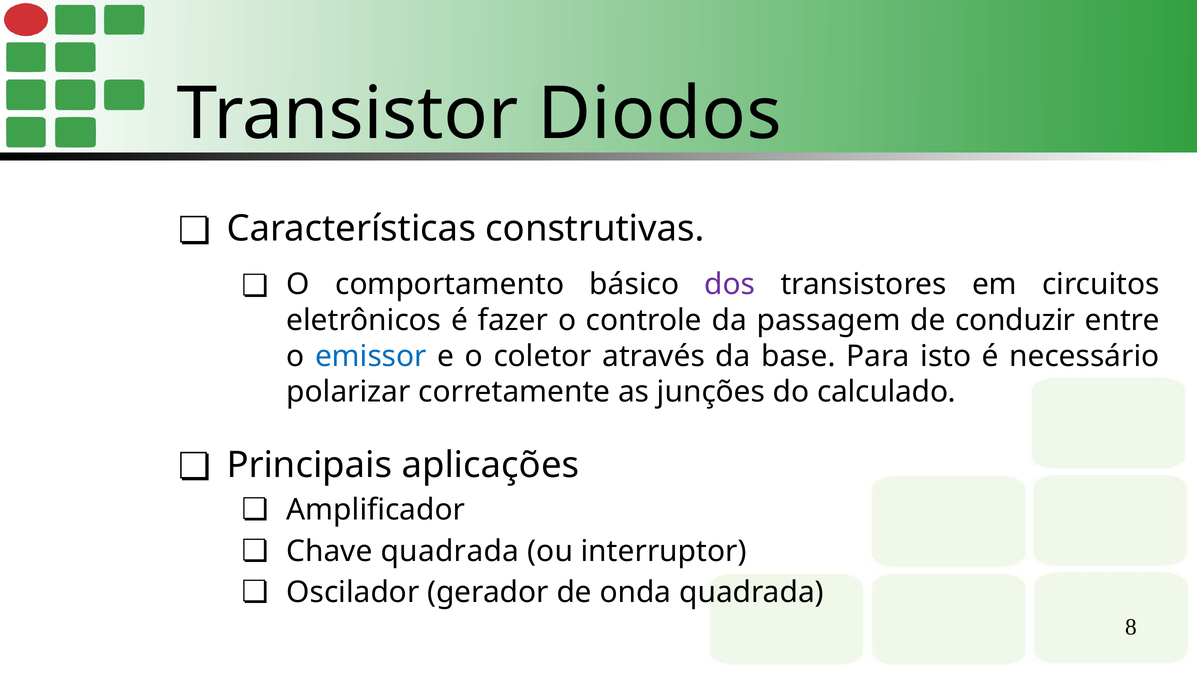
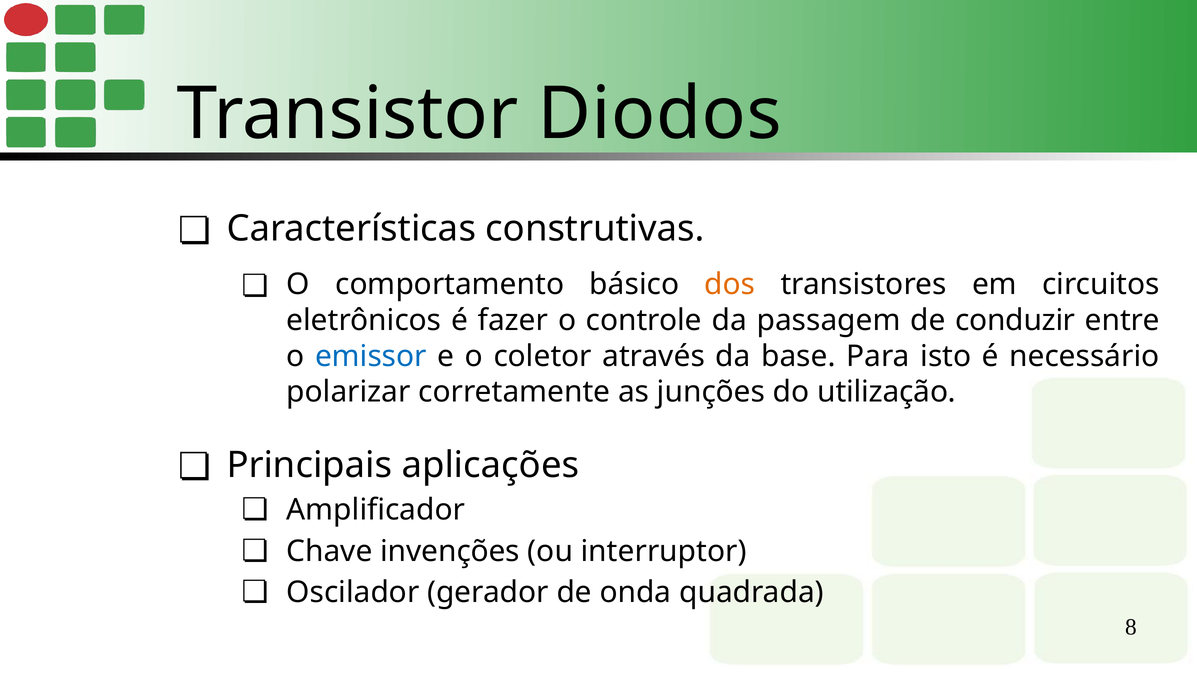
dos colour: purple -> orange (730, 284)
calculado: calculado -> utilização (887, 392)
Chave quadrada: quadrada -> invenções (450, 551)
